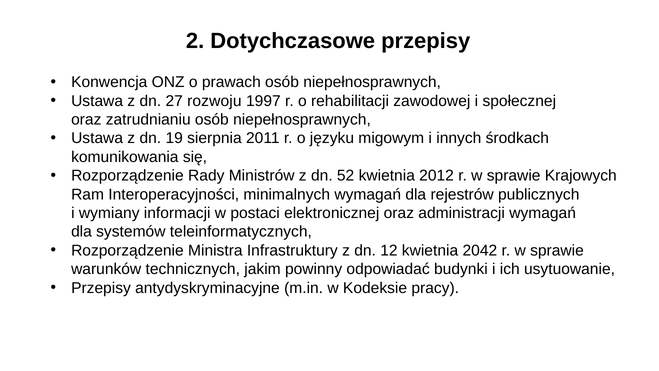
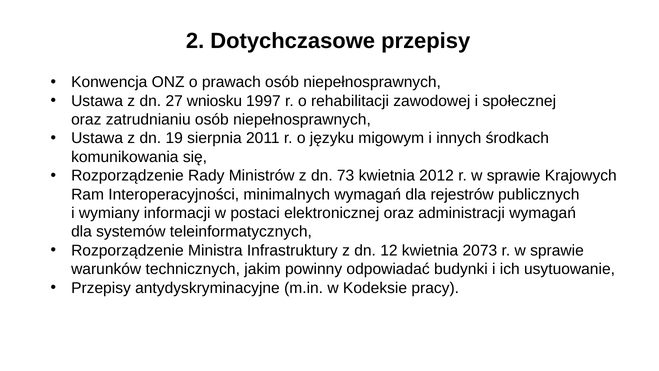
rozwoju: rozwoju -> wniosku (214, 101)
52: 52 -> 73 (346, 176)
2042: 2042 -> 2073 (480, 250)
